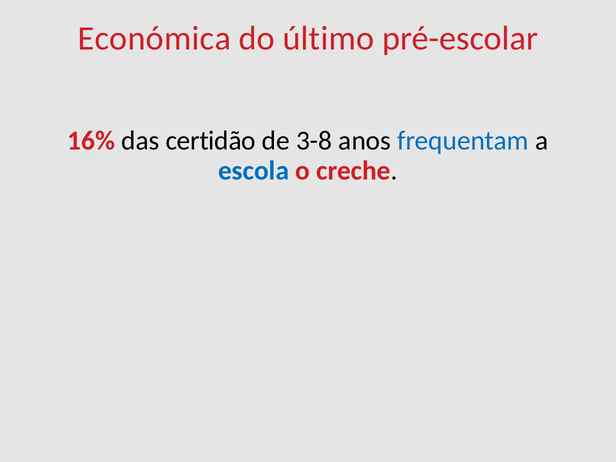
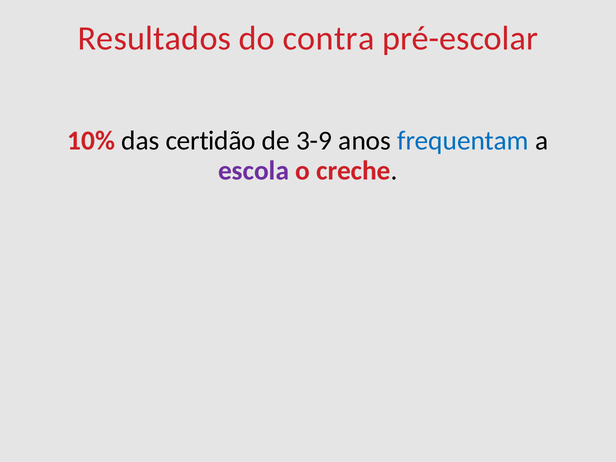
Económica: Económica -> Resultados (154, 38)
último: último -> contra (329, 38)
16%: 16% -> 10% (91, 141)
3-8: 3-8 -> 3-9 (314, 141)
escola colour: blue -> purple (254, 171)
